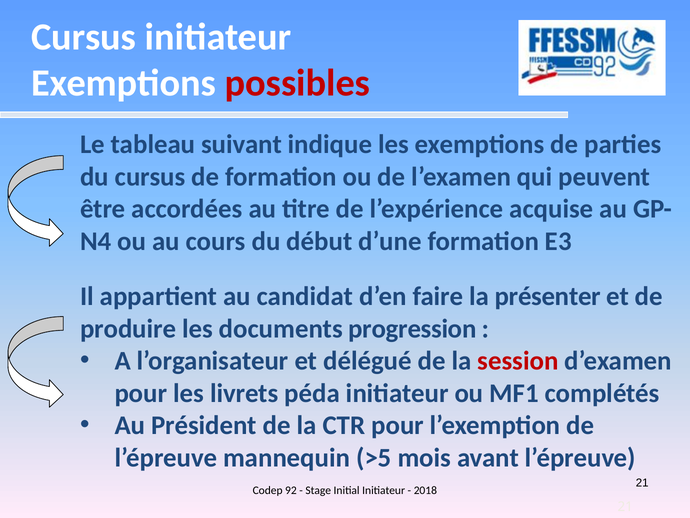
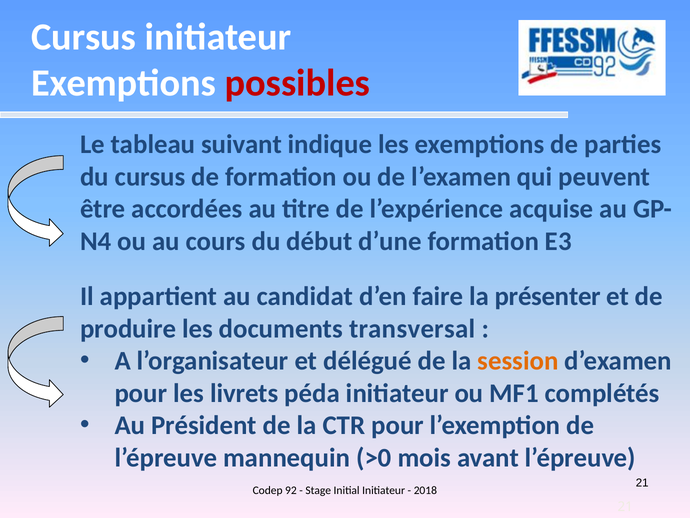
progression: progression -> transversal (412, 328)
session colour: red -> orange (518, 361)
>5: >5 -> >0 (374, 457)
